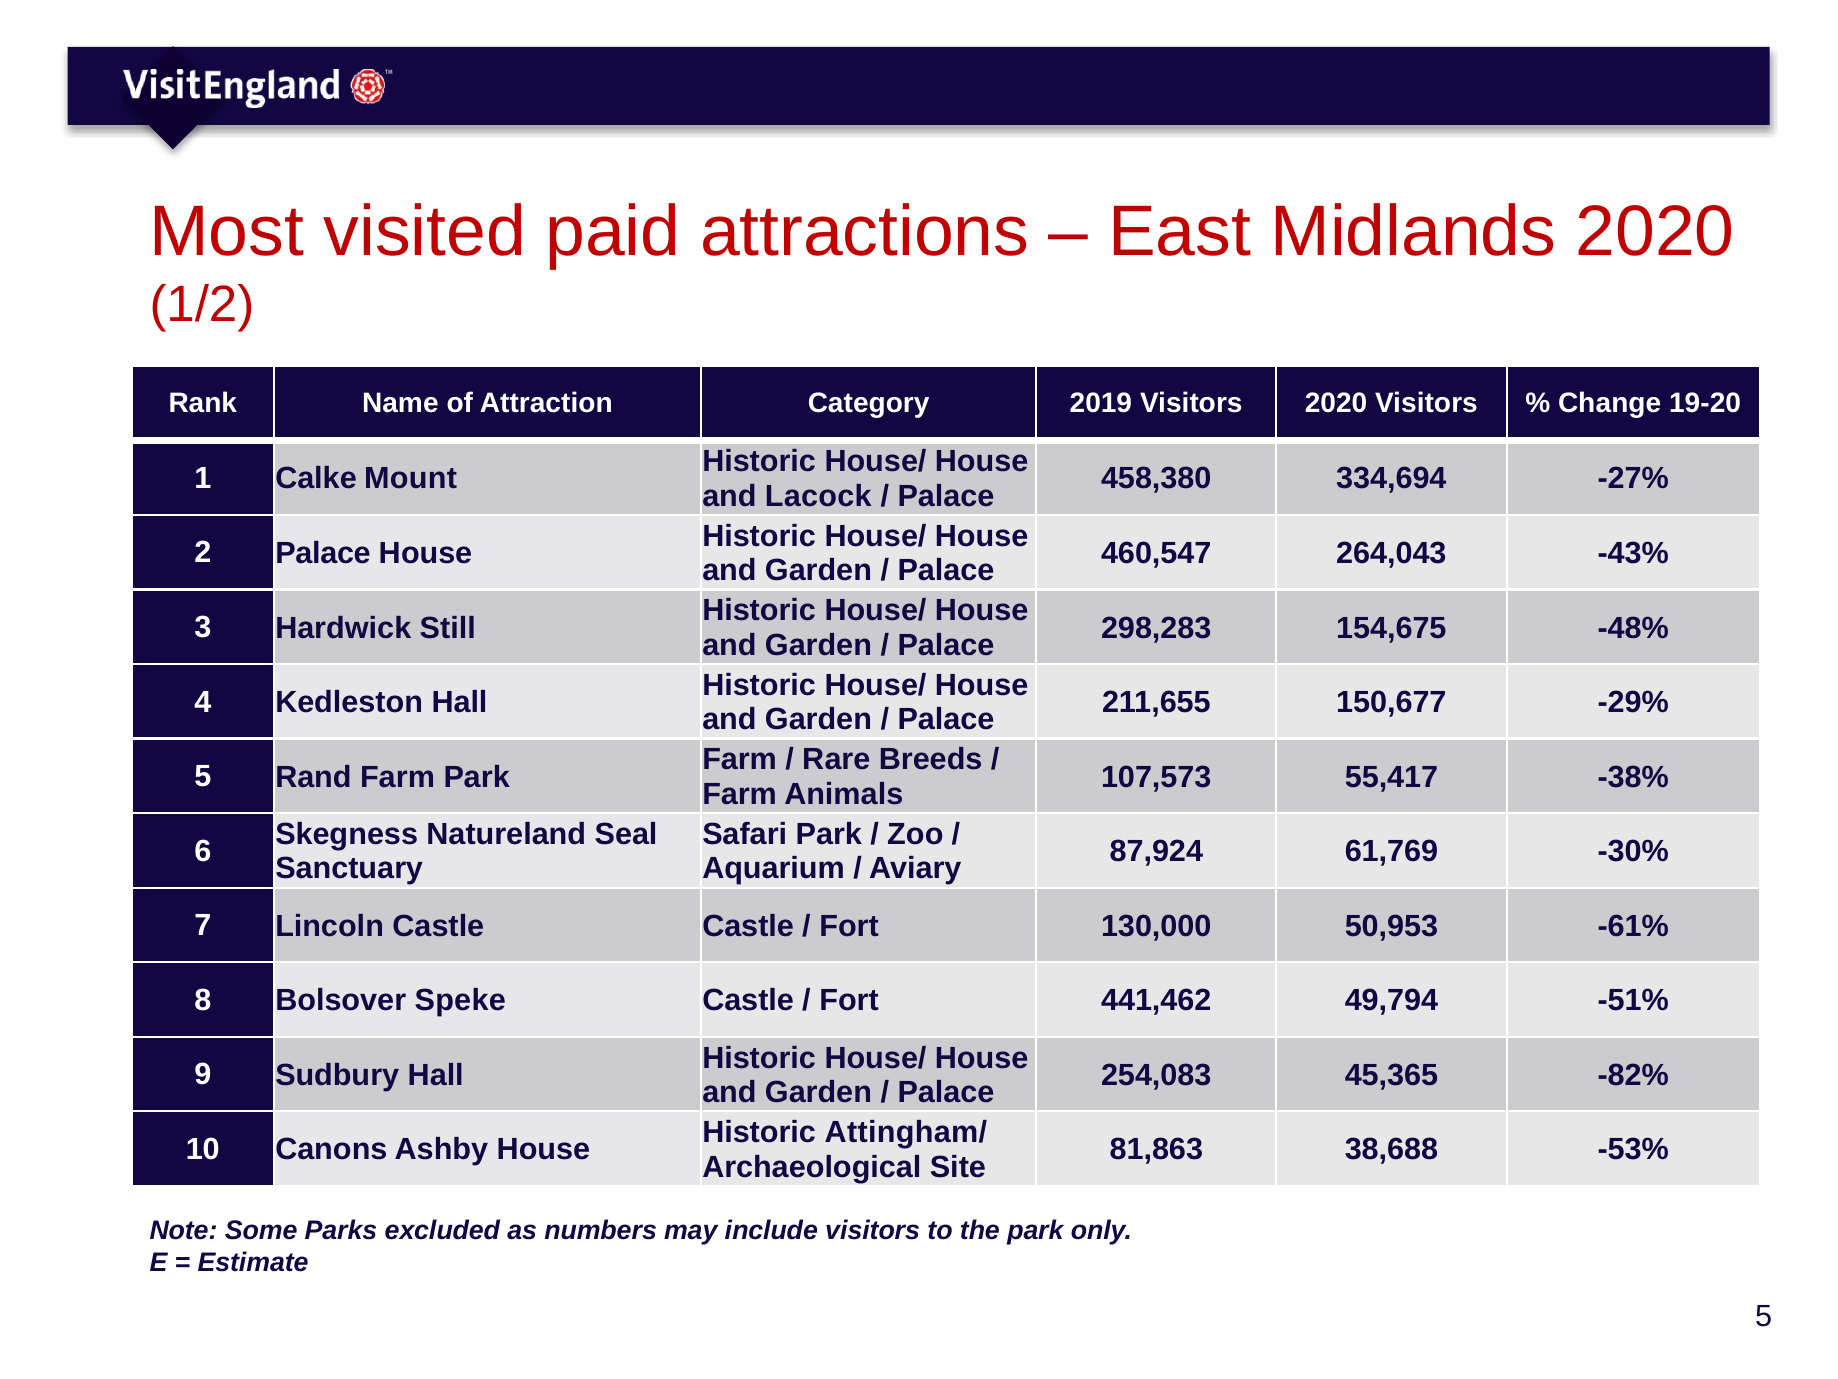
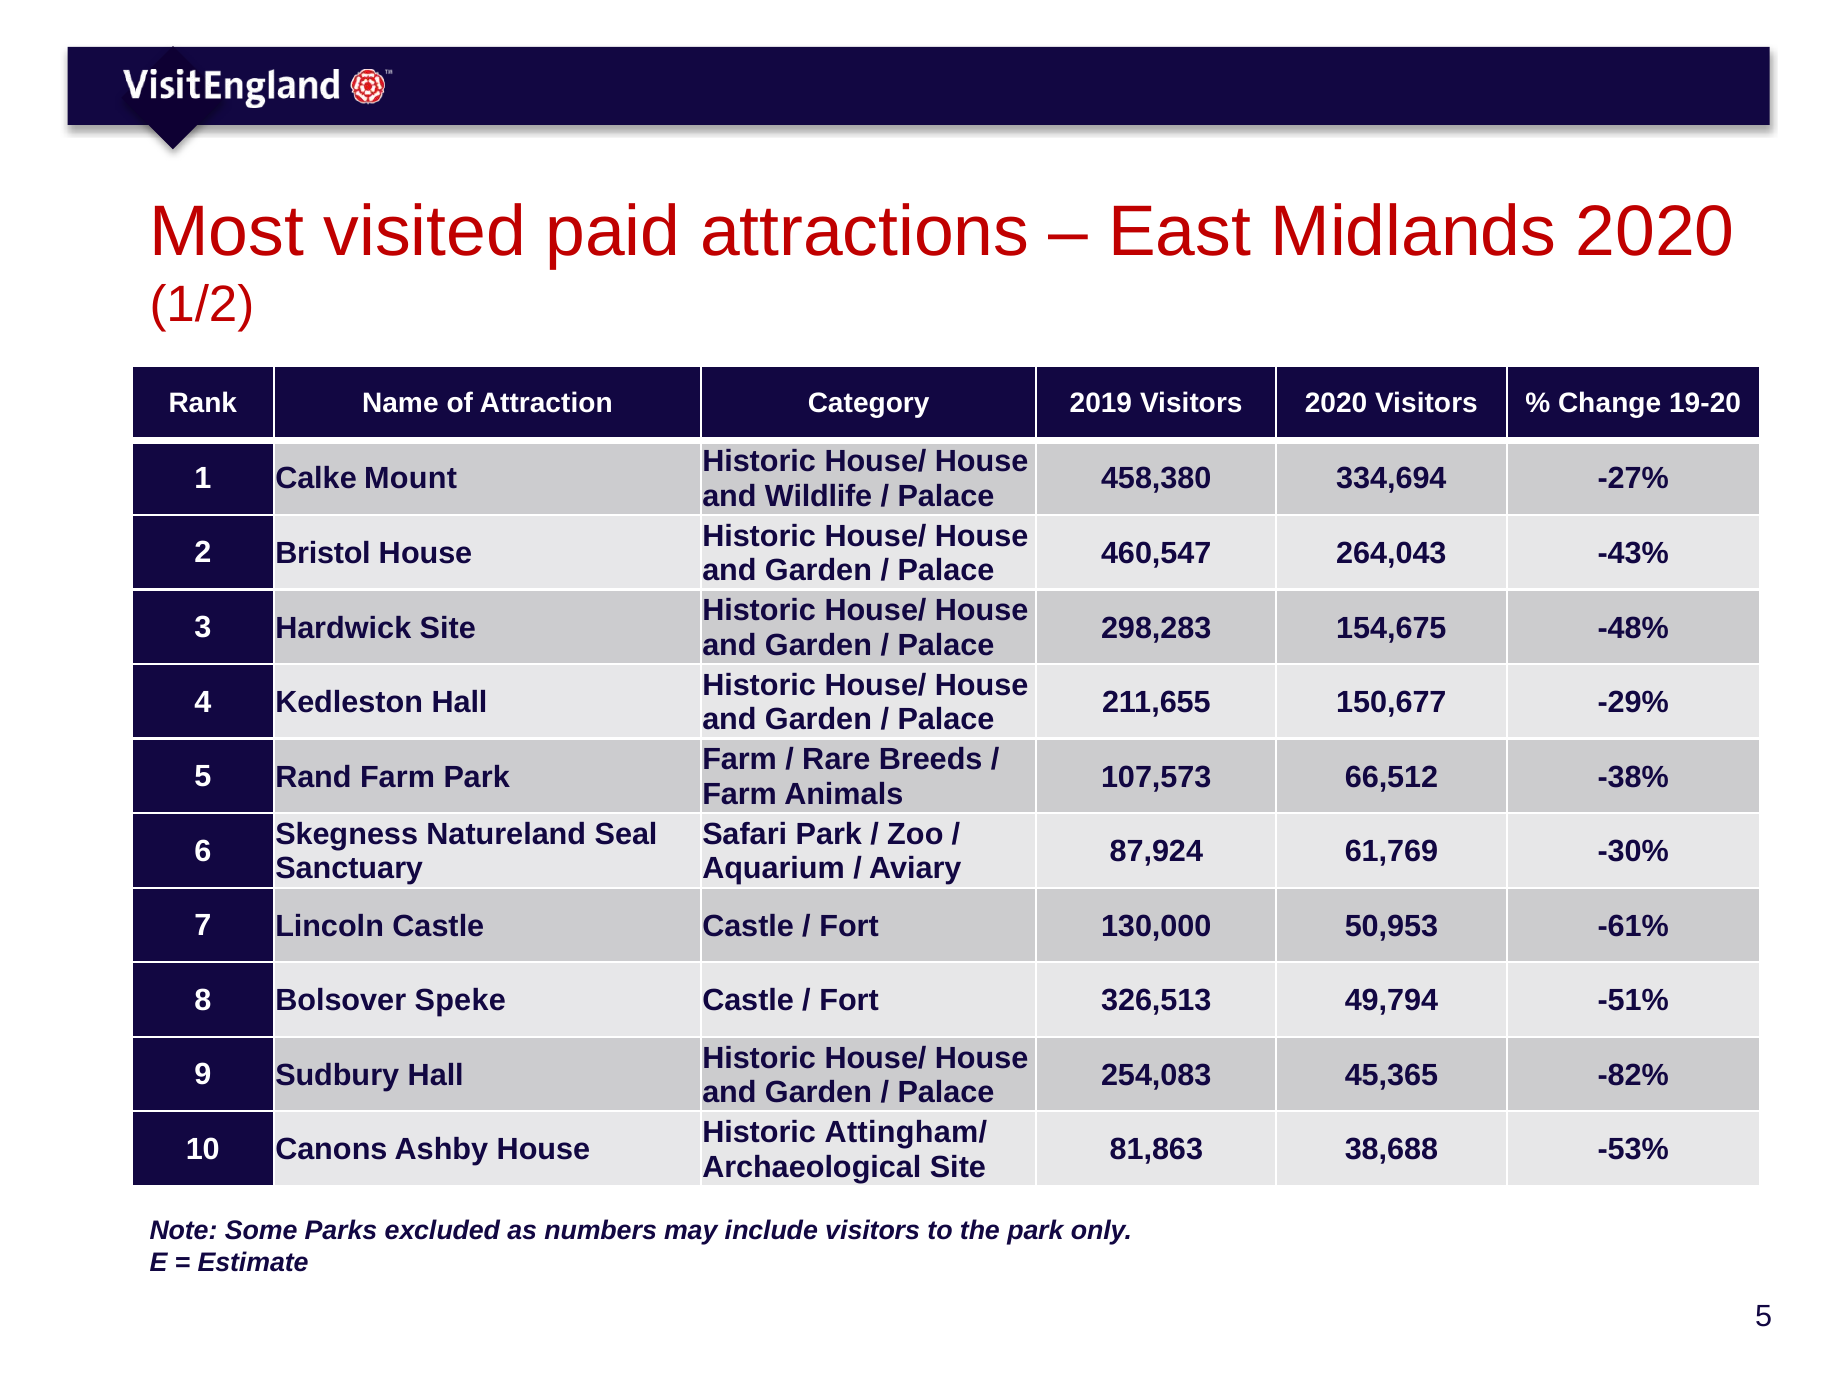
Lacock: Lacock -> Wildlife (819, 496)
2 Palace: Palace -> Bristol (323, 553)
Hardwick Still: Still -> Site (448, 628)
55,417: 55,417 -> 66,512 (1392, 777)
441,462: 441,462 -> 326,513 (1156, 1000)
